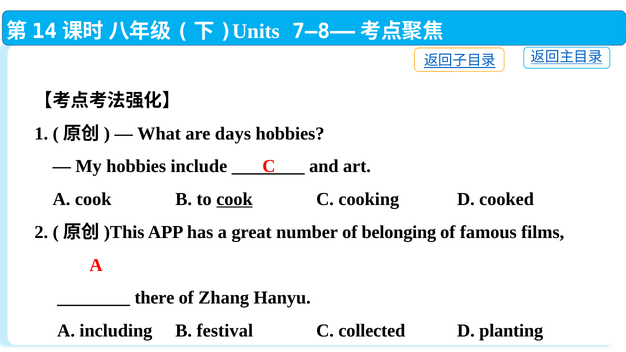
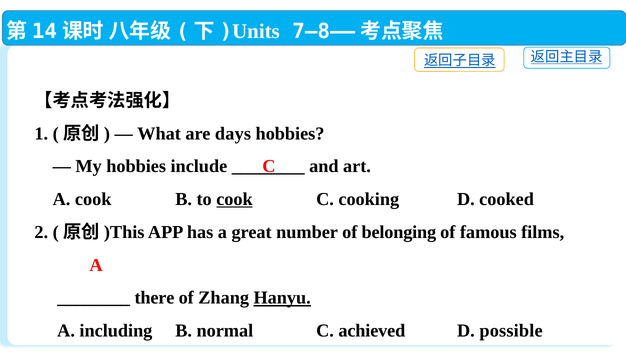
Hanyu underline: none -> present (282, 298)
festival: festival -> normal (225, 331)
collected: collected -> achieved (372, 331)
planting: planting -> possible (511, 331)
